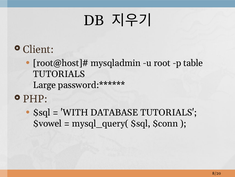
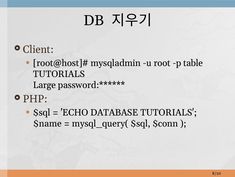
WITH: WITH -> ECHO (74, 112)
$vowel: $vowel -> $name (47, 123)
